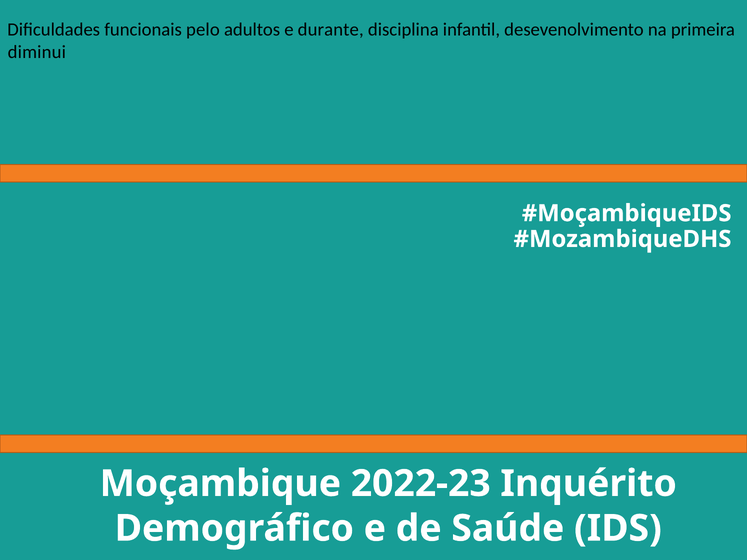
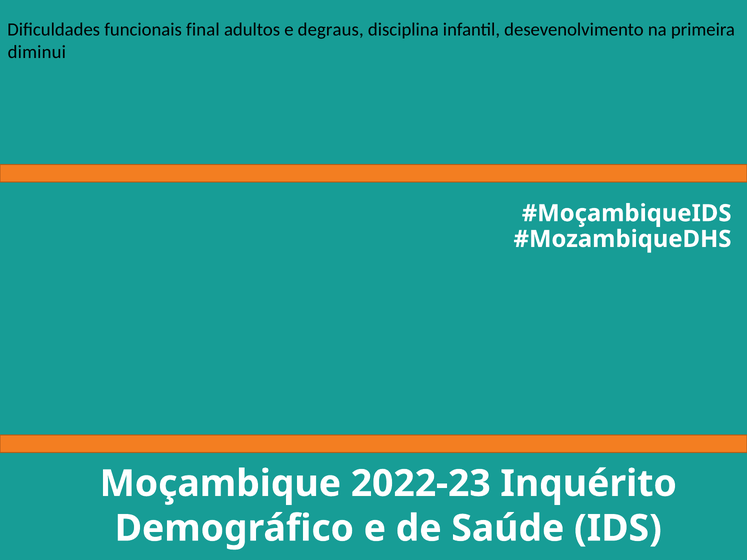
pelo: pelo -> final (203, 30)
durante: durante -> degraus (331, 30)
